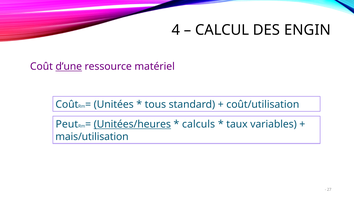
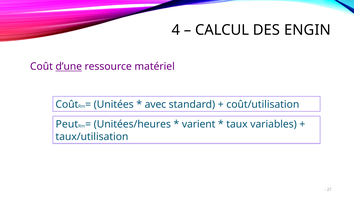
tous: tous -> avec (155, 105)
Unitées/heures underline: present -> none (132, 124)
calculs: calculs -> varient (199, 124)
mais/utilisation: mais/utilisation -> taux/utilisation (92, 137)
